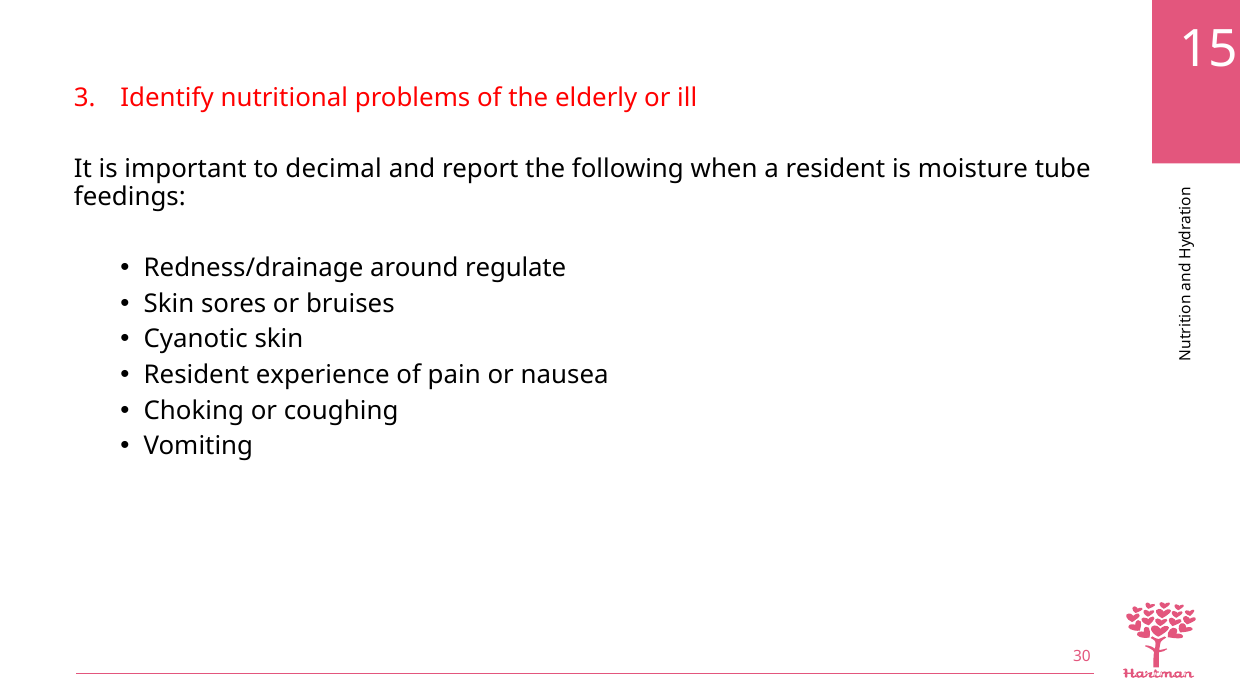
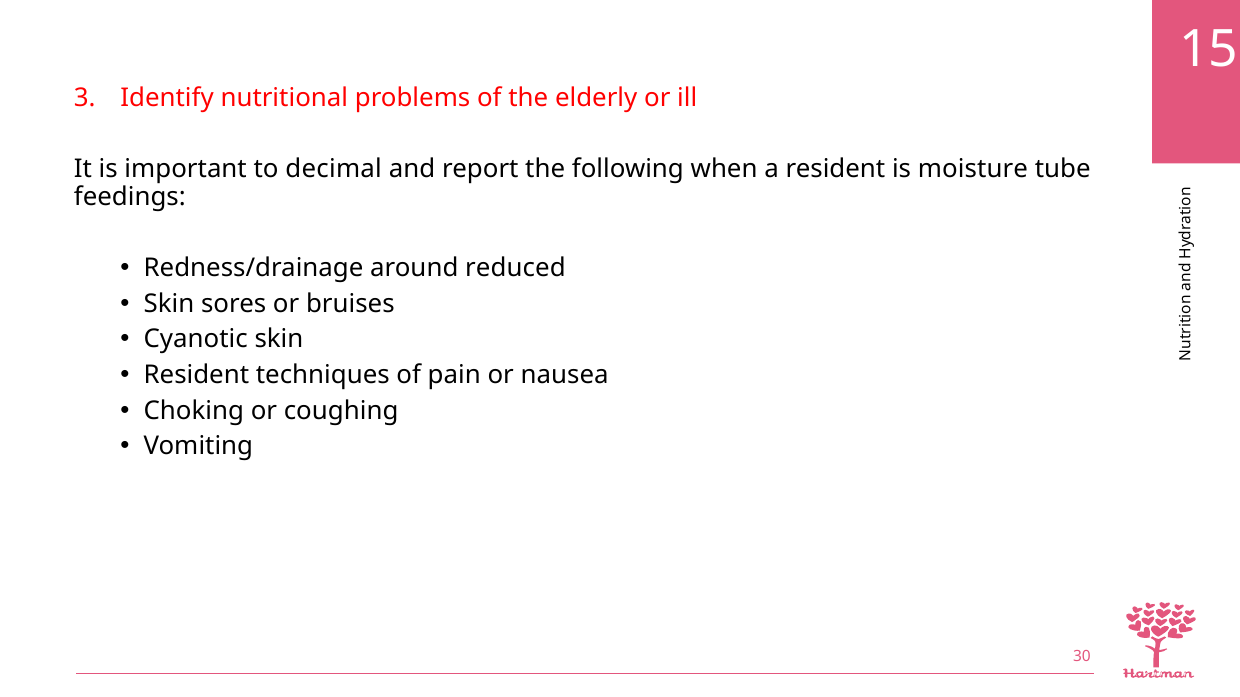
regulate: regulate -> reduced (515, 268)
experience: experience -> techniques (323, 375)
